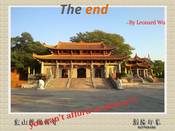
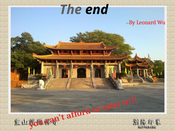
end colour: orange -> black (97, 10)
